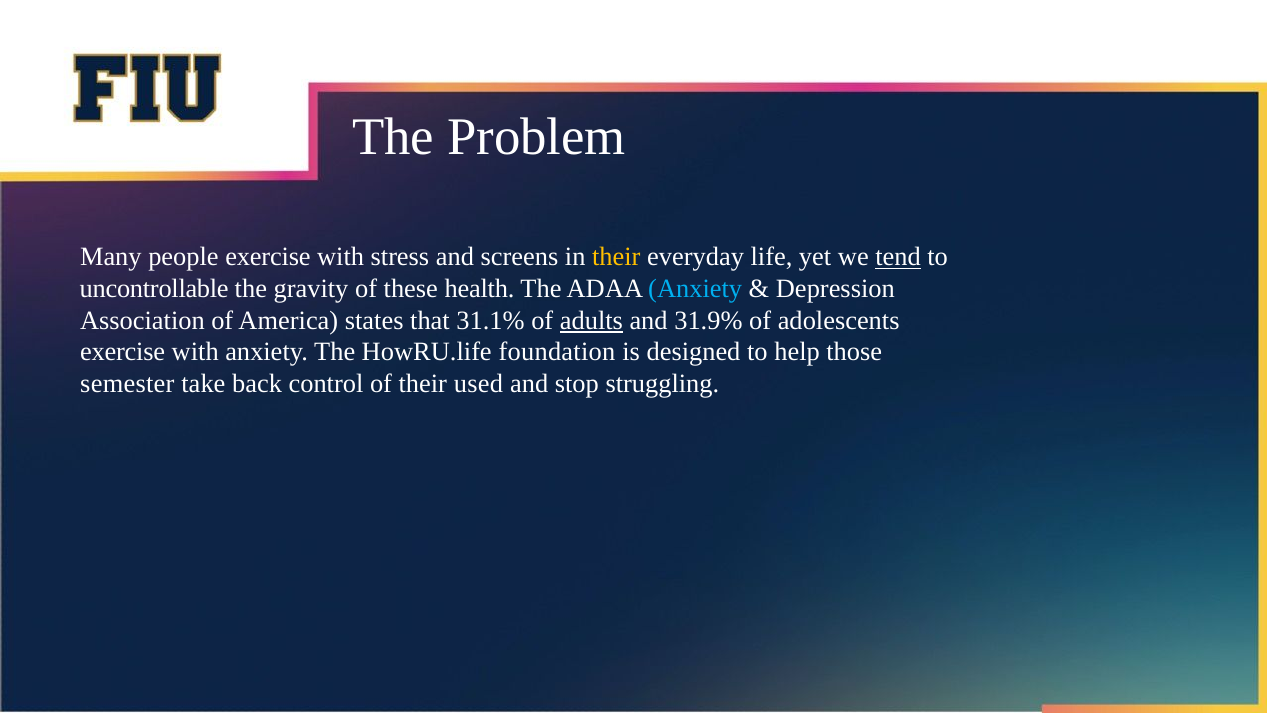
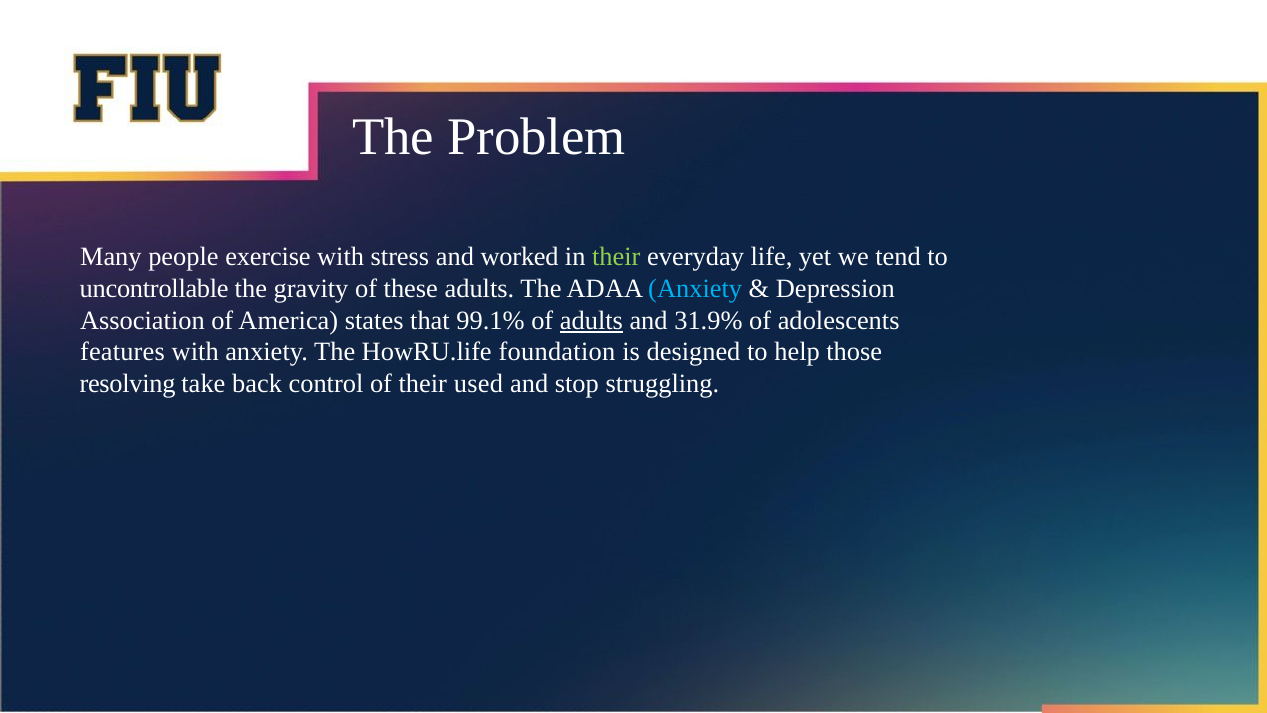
screens: screens -> worked (520, 257)
their colour: yellow -> light green (616, 257)
tend underline: present -> none (898, 257)
these health: health -> adults (479, 289)
31.1%: 31.1% -> 99.1% (491, 320)
exercise: exercise -> features (122, 352)
semester: semester -> resolving (128, 384)
